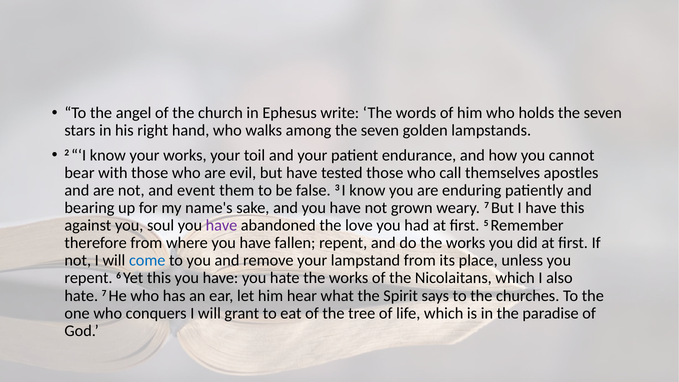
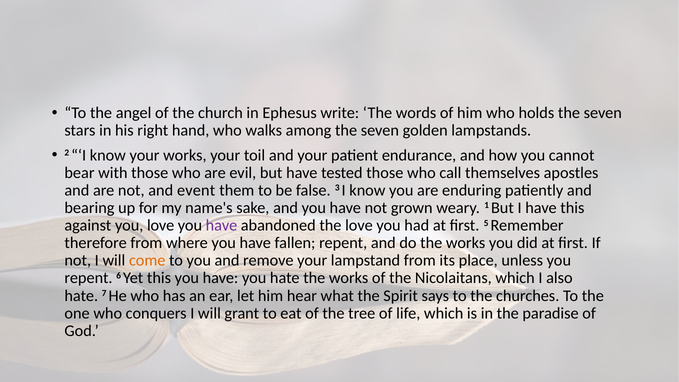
weary 7: 7 -> 1 (487, 205)
you soul: soul -> love (161, 225)
come colour: blue -> orange (147, 260)
